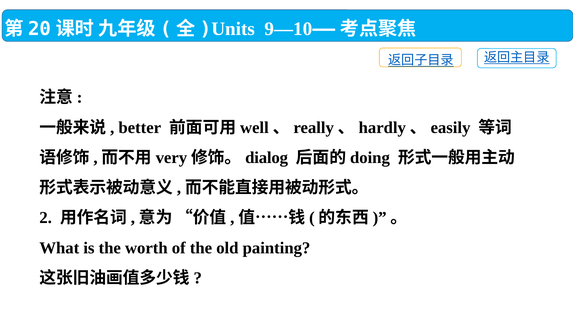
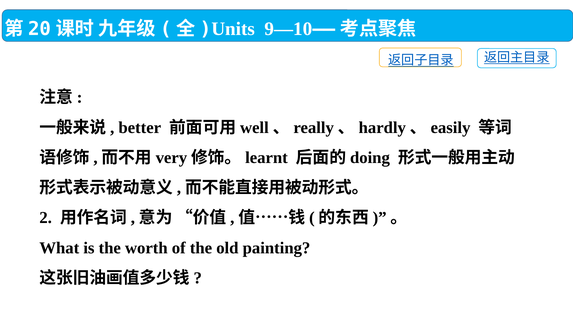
dialog: dialog -> learnt (267, 158)
